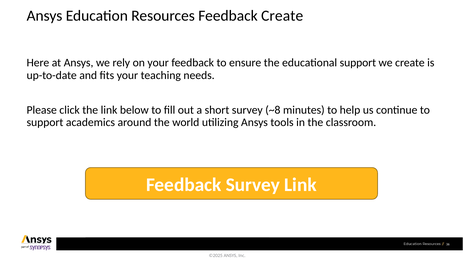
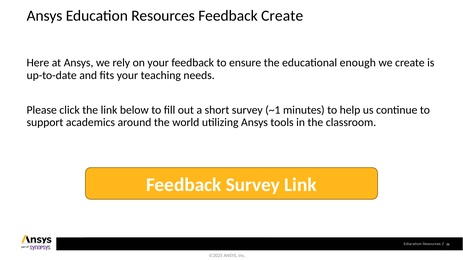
educational support: support -> enough (358, 63)
~8: ~8 -> ~1 (273, 110)
